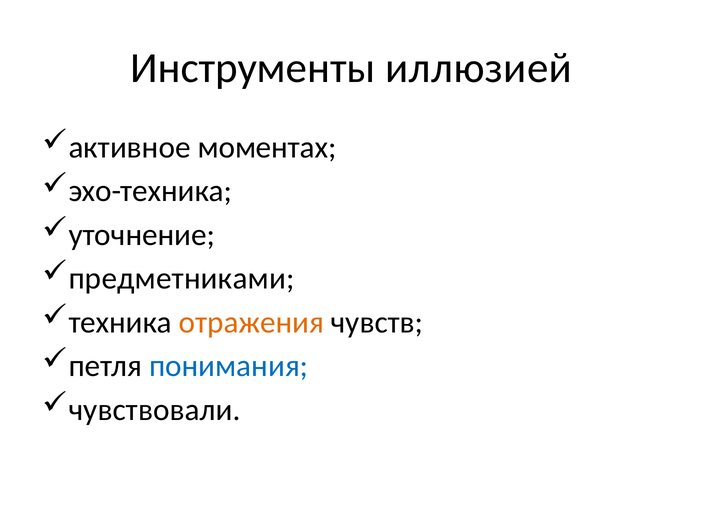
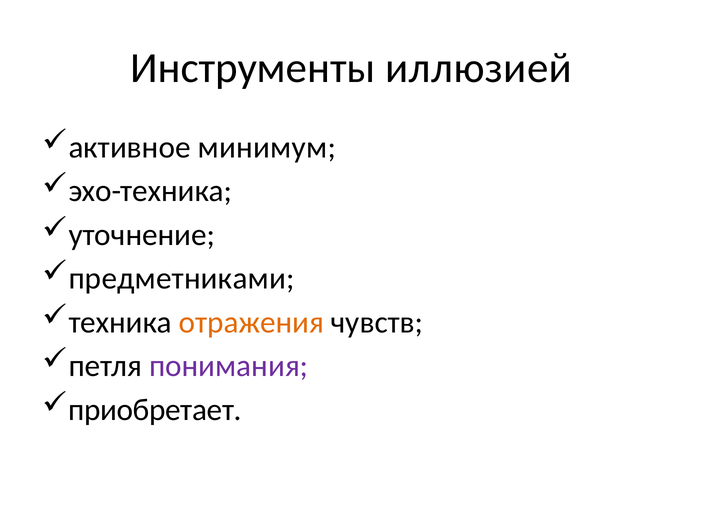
моментах: моментах -> минимум (267, 147)
понимания colour: blue -> purple (229, 366)
чувствовали: чувствовали -> приобретает (155, 410)
